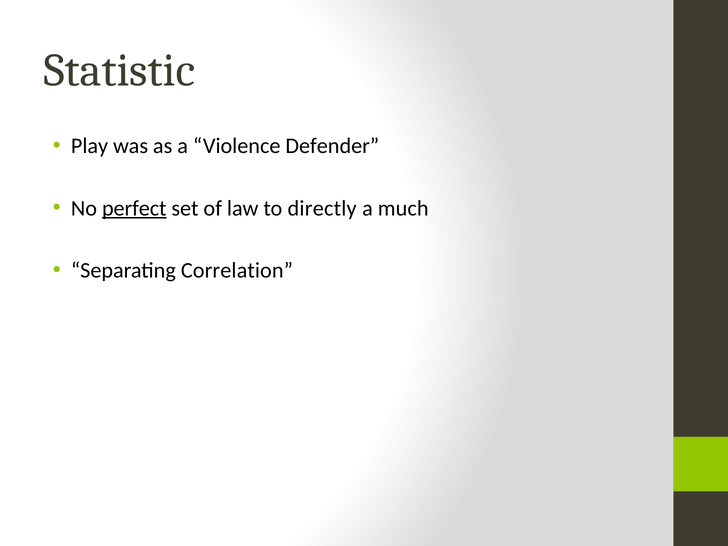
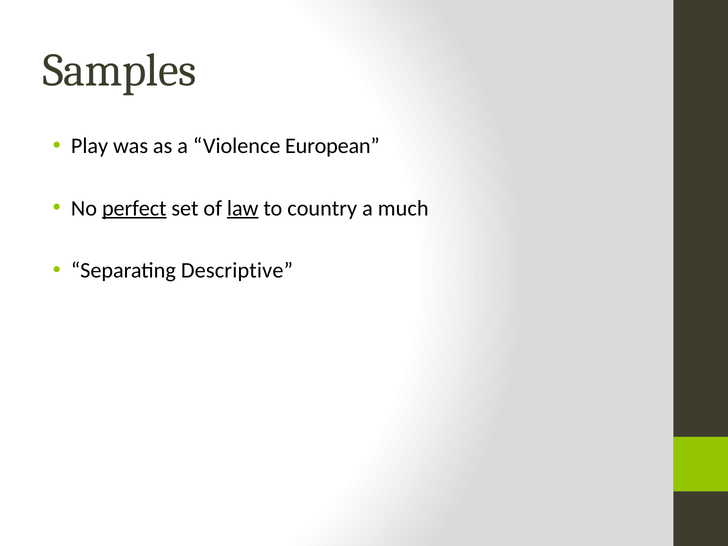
Statistic: Statistic -> Samples (120, 71)
Defender: Defender -> European (332, 146)
law underline: none -> present (243, 208)
directly: directly -> country (322, 208)
Correlation: Correlation -> Descriptive (237, 270)
